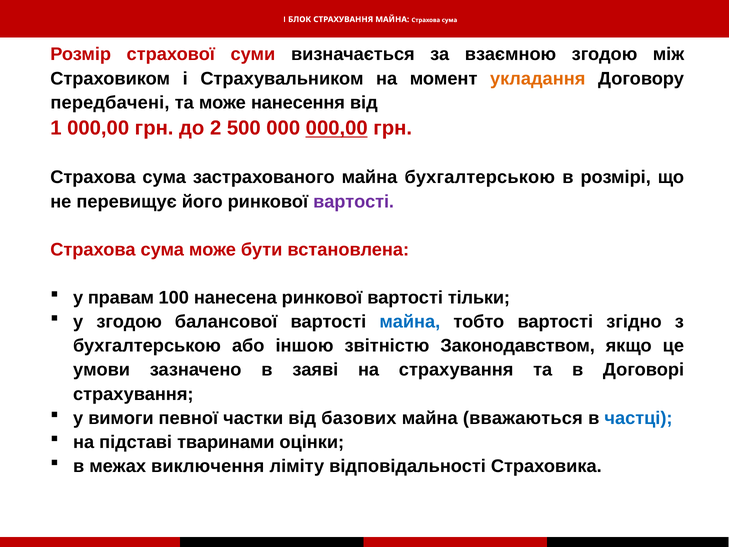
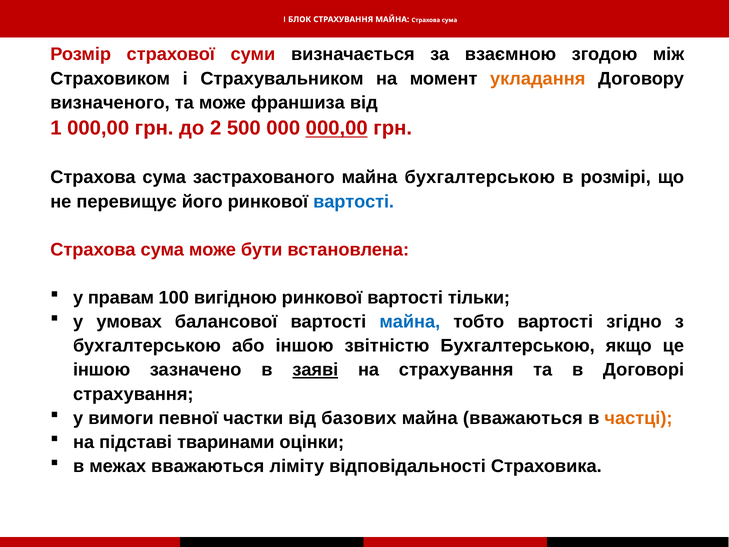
передбачені: передбачені -> визначеного (110, 103)
нанесення: нанесення -> франшиза (298, 103)
вартості colour: purple -> blue (354, 201)
нанесена: нанесена -> вигідною (235, 298)
у згодою: згодою -> умовах (129, 322)
звітністю Законодавством: Законодавством -> Бухгалтерською (518, 346)
умови: умови -> іншою (102, 370)
заяві underline: none -> present (315, 370)
частці colour: blue -> orange (638, 418)
межах виключення: виключення -> вважаються (208, 466)
